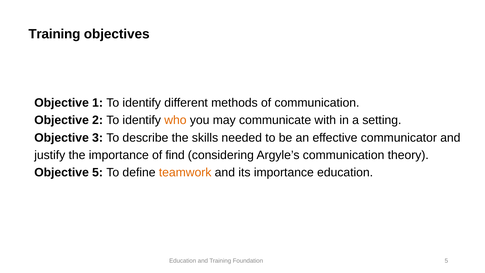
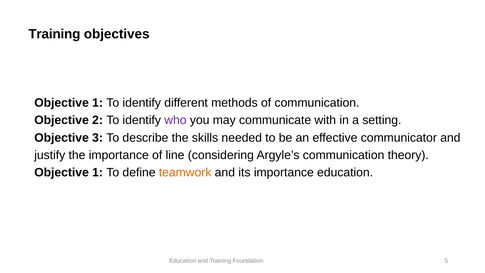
who colour: orange -> purple (175, 120)
find: find -> line (175, 155)
5: 5 -> 1 (98, 173)
